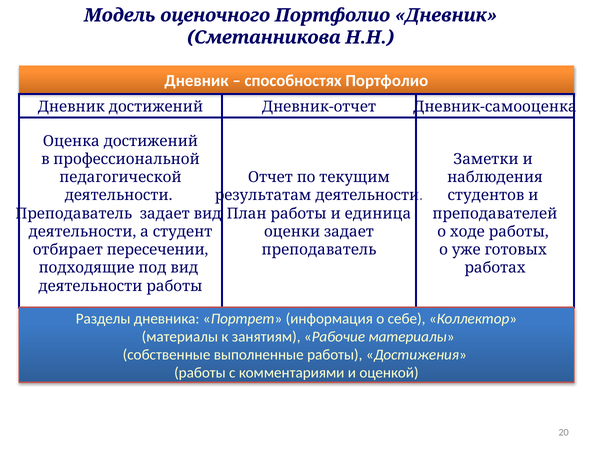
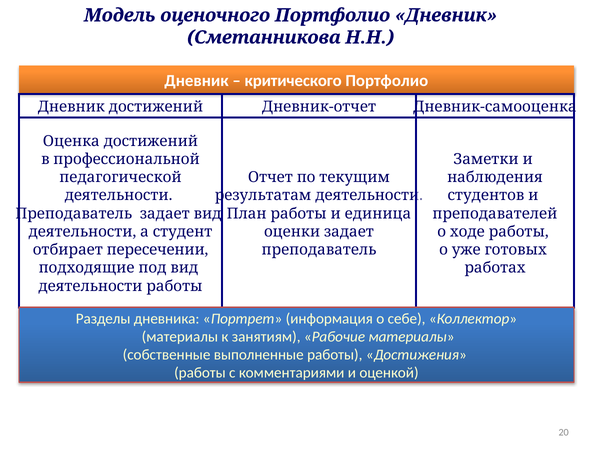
способностях: способностях -> критического (293, 81)
